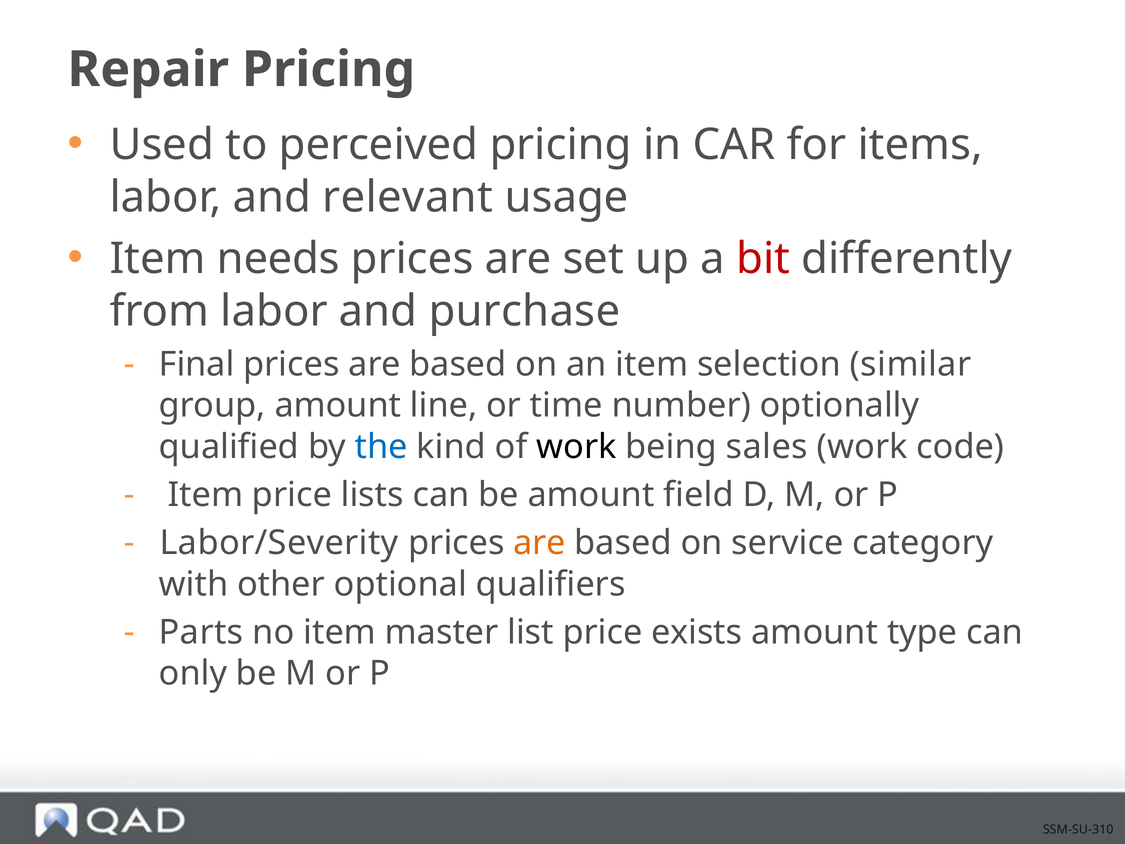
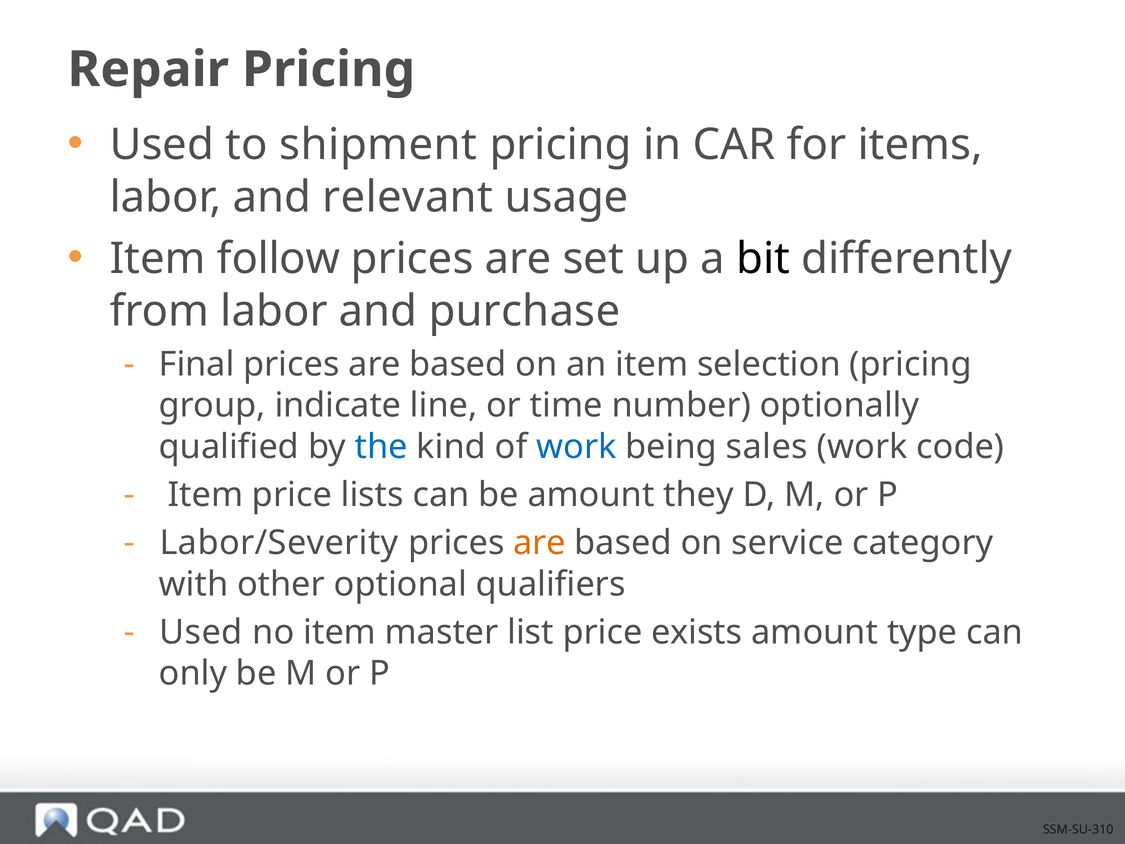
perceived: perceived -> shipment (378, 145)
needs: needs -> follow (278, 258)
bit colour: red -> black (763, 258)
selection similar: similar -> pricing (911, 364)
group amount: amount -> indicate (338, 405)
work colour: black -> blue (576, 447)
field: field -> they (699, 495)
Parts: Parts -> Used (201, 632)
